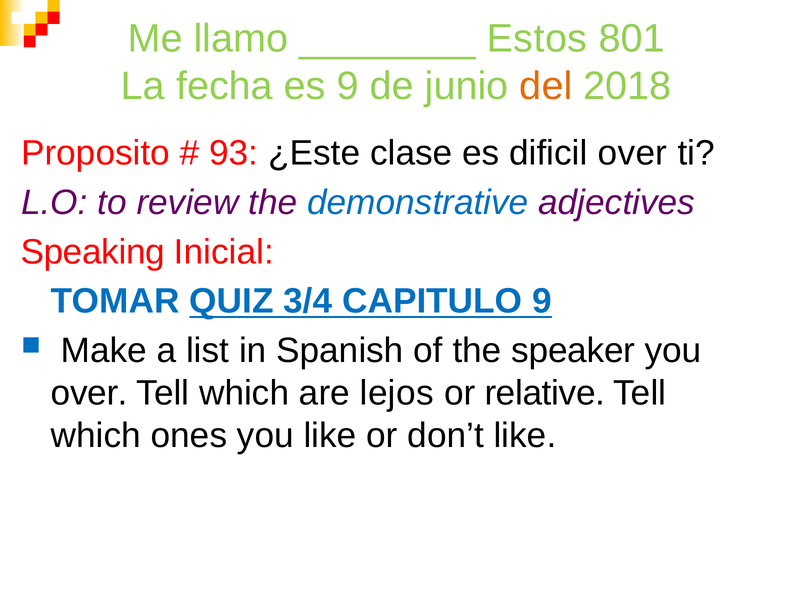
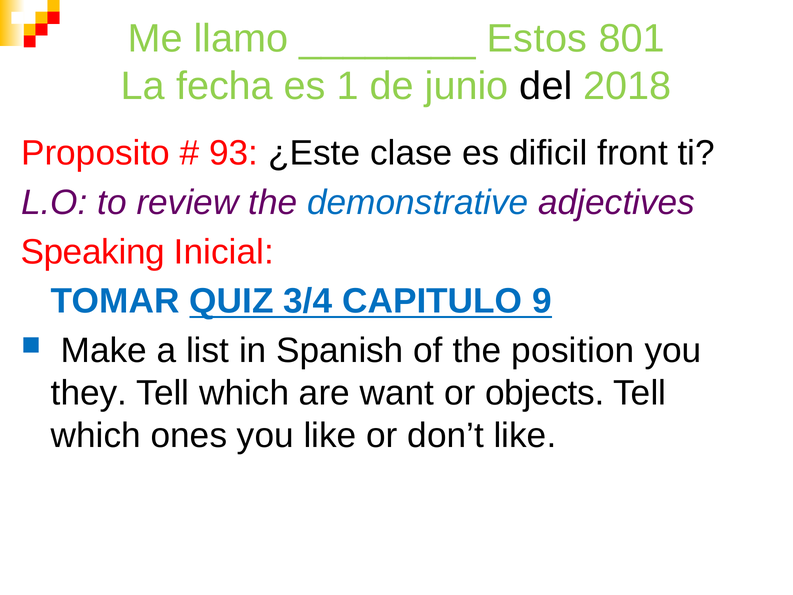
es 9: 9 -> 1 (348, 86)
del colour: orange -> black (546, 86)
dificil over: over -> front (633, 153)
speaker: speaker -> position (573, 351)
over: over -> they (89, 393)
lejos: lejos -> want (397, 393)
relative: relative -> objects (545, 393)
